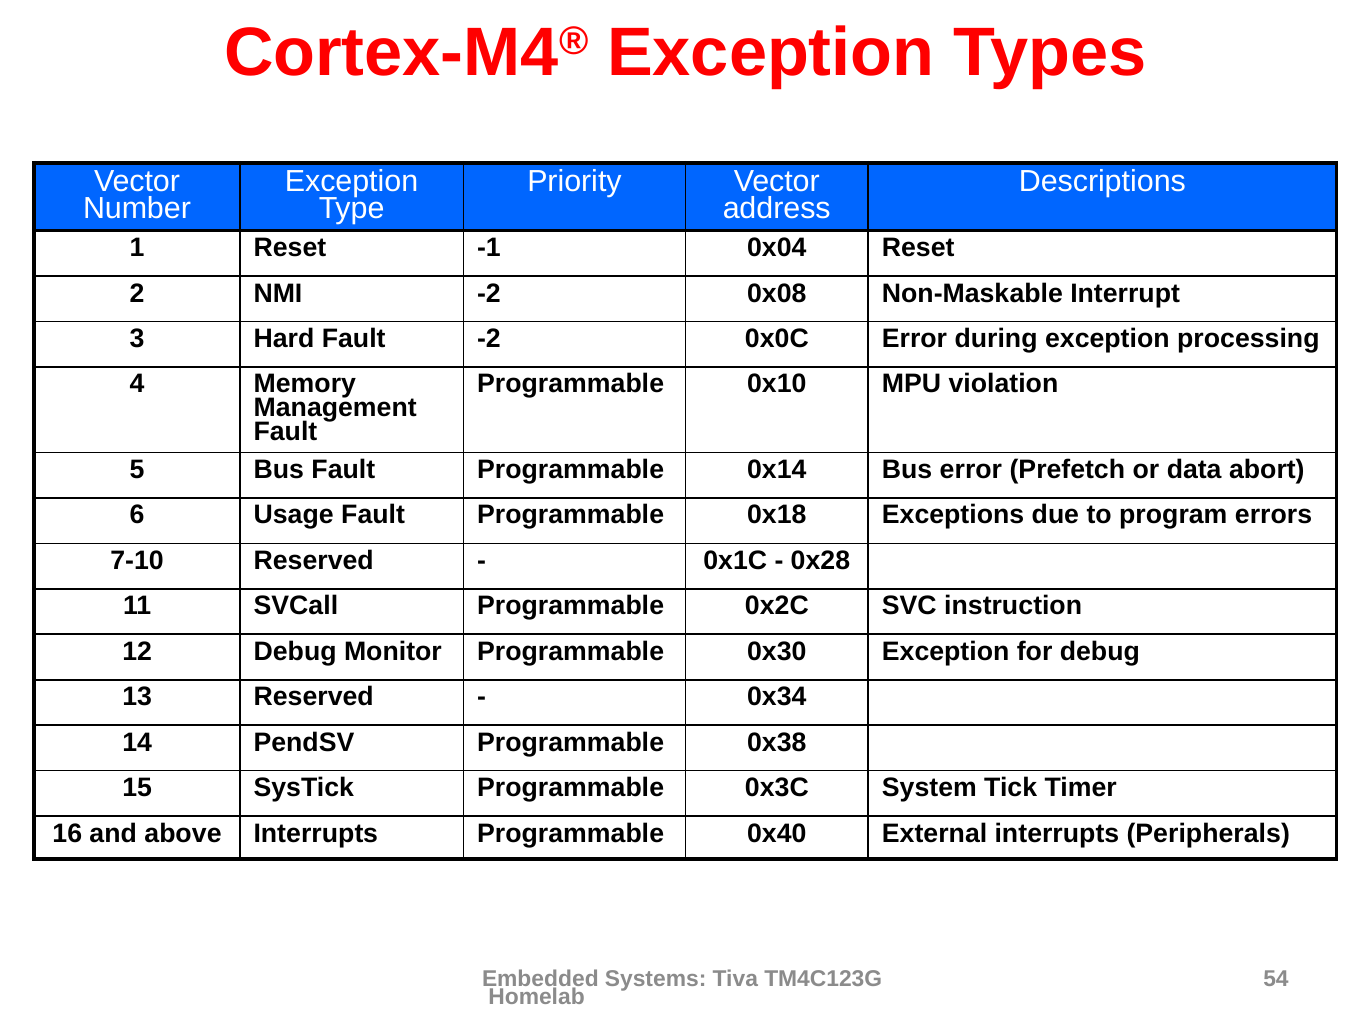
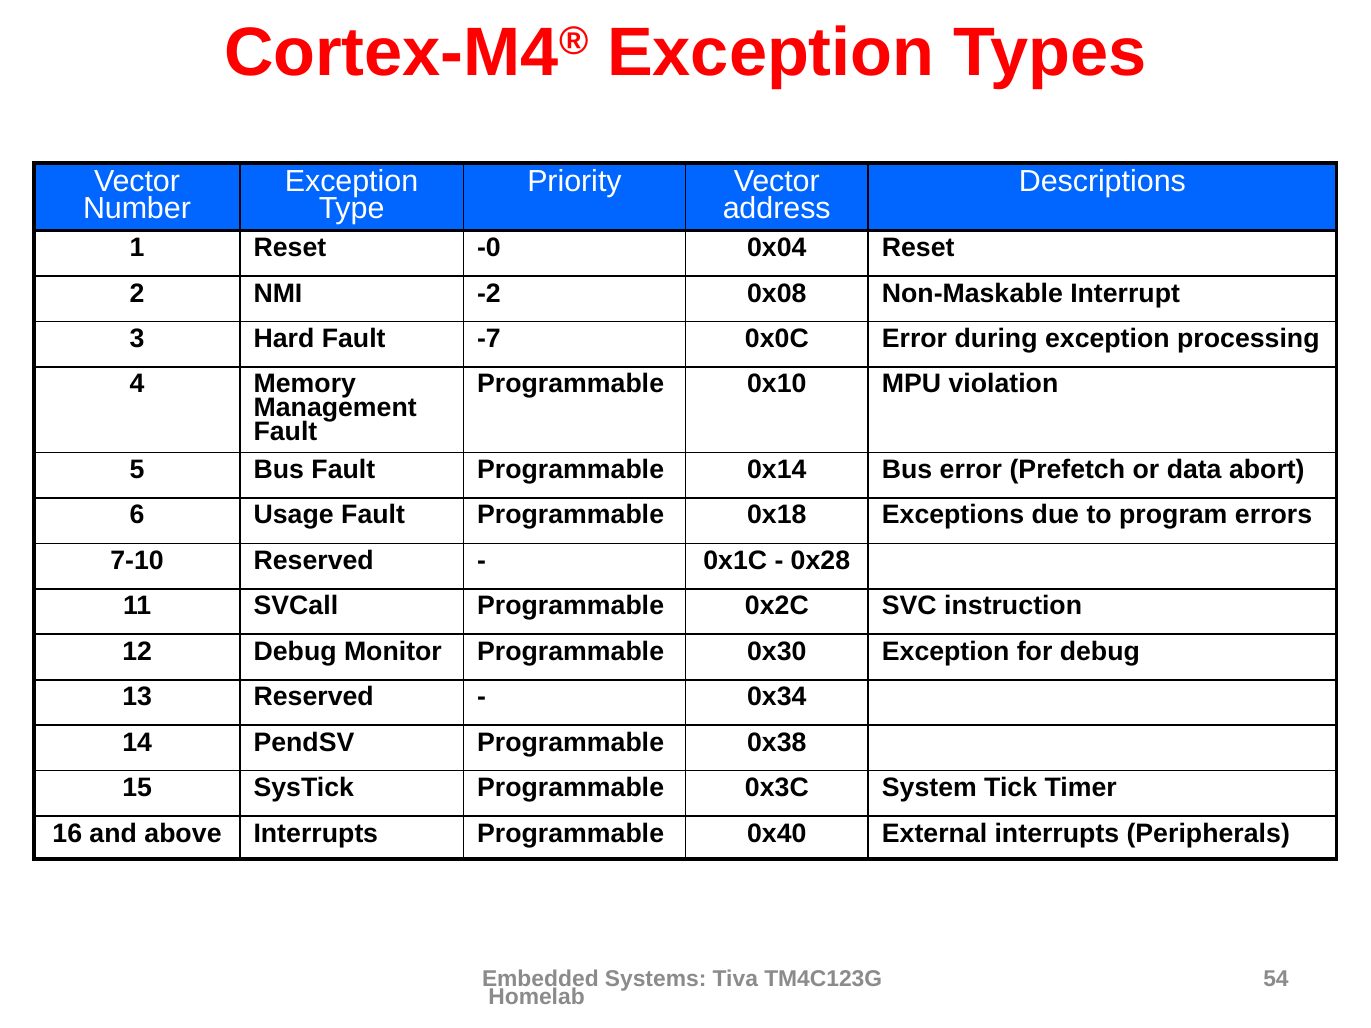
-1: -1 -> -0 (489, 248)
Fault -2: -2 -> -7 (489, 339)
